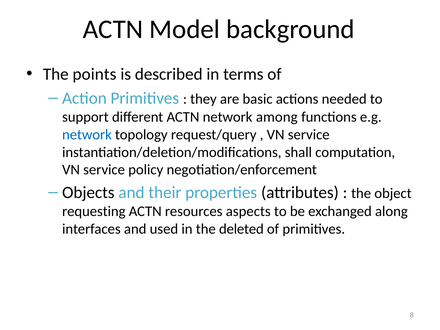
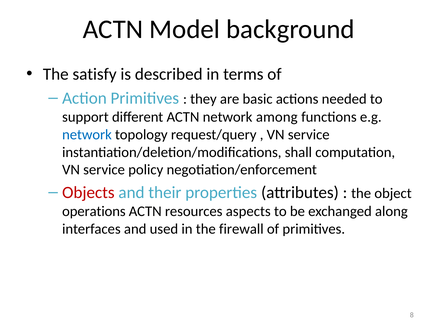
points: points -> satisfy (95, 74)
Objects colour: black -> red (88, 192)
requesting: requesting -> operations (94, 211)
deleted: deleted -> firewall (241, 229)
